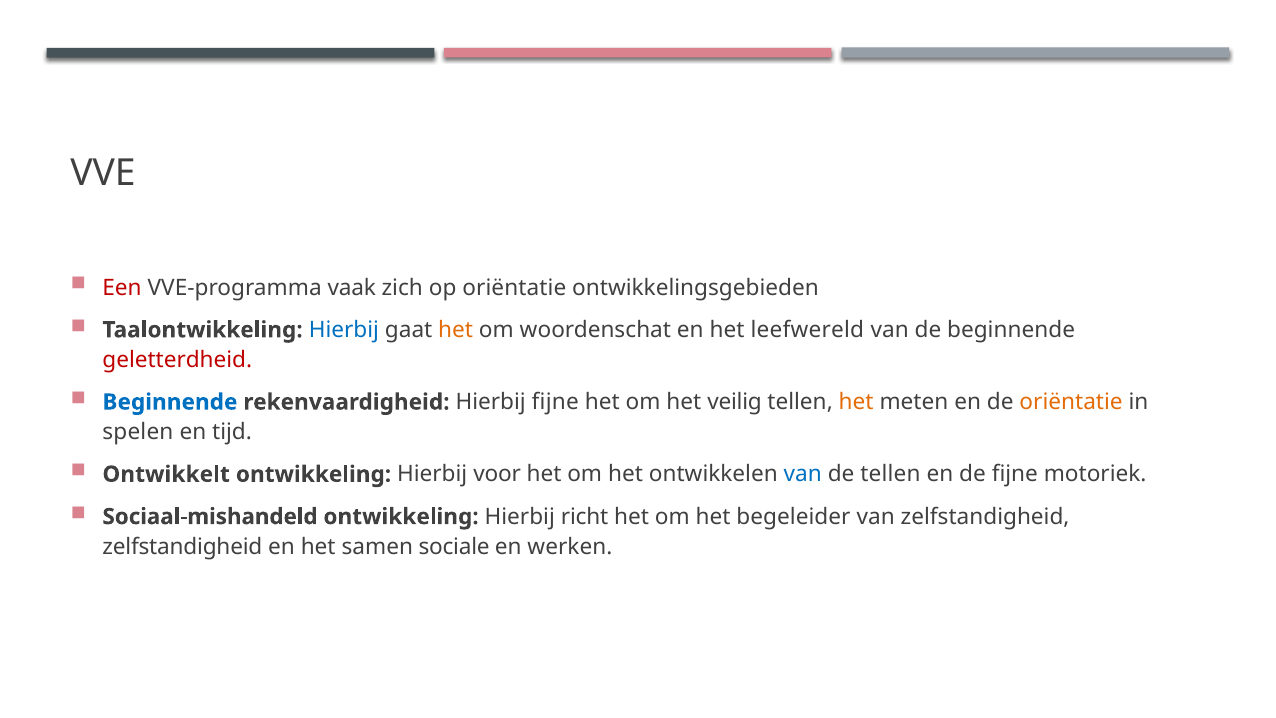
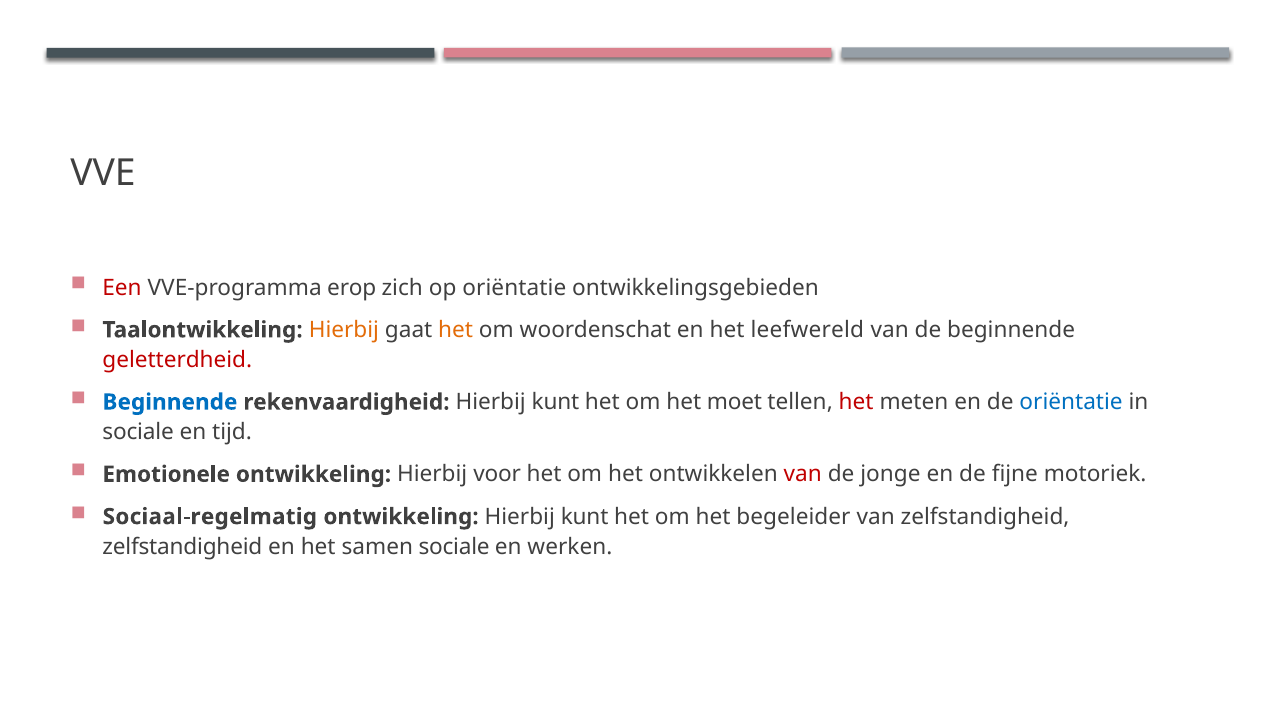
vaak: vaak -> erop (352, 287)
Hierbij colour: blue -> orange (344, 330)
rekenvaardigheid Hierbij fijne: fijne -> kunt (555, 402)
veilig: veilig -> moet (735, 402)
het colour: orange -> red (856, 402)
oriëntatie colour: orange -> blue (1071, 402)
spelen: spelen -> sociale (138, 432)
Ontwikkelt: Ontwikkelt -> Emotionele (166, 474)
van colour: blue -> red (803, 474)
de tellen: tellen -> jonge (890, 474)
Sociaal-mishandeld: Sociaal-mishandeld -> Sociaal-regelmatig (210, 517)
ontwikkeling Hierbij richt: richt -> kunt (585, 517)
